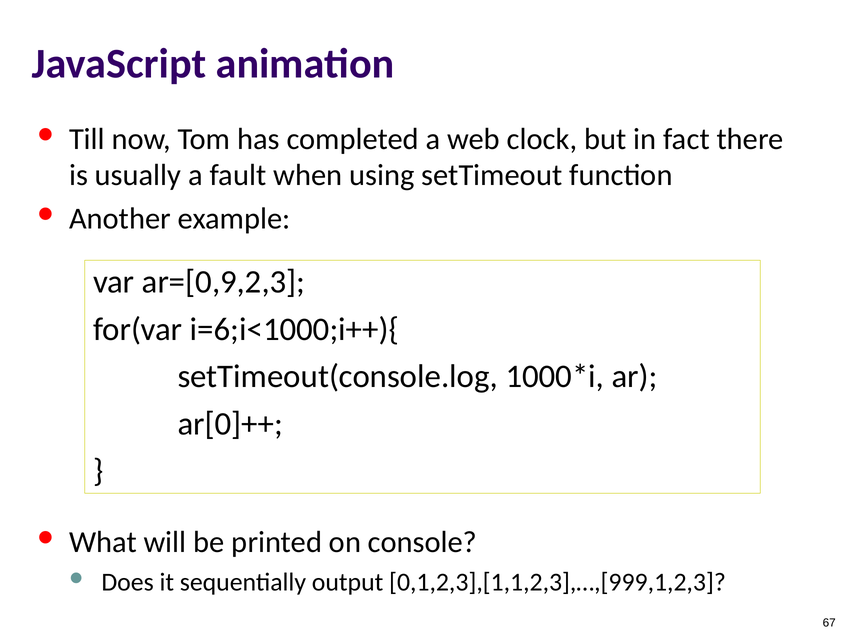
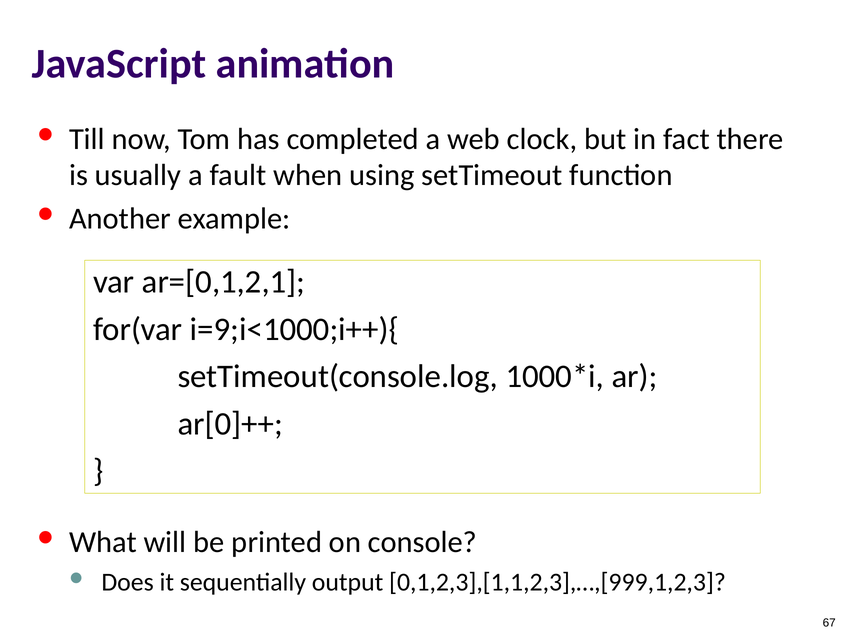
ar=[0,9,2,3: ar=[0,9,2,3 -> ar=[0,1,2,1 (224, 282)
i=6;i<1000;i++){: i=6;i<1000;i++){ -> i=9;i<1000;i++){ (294, 329)
